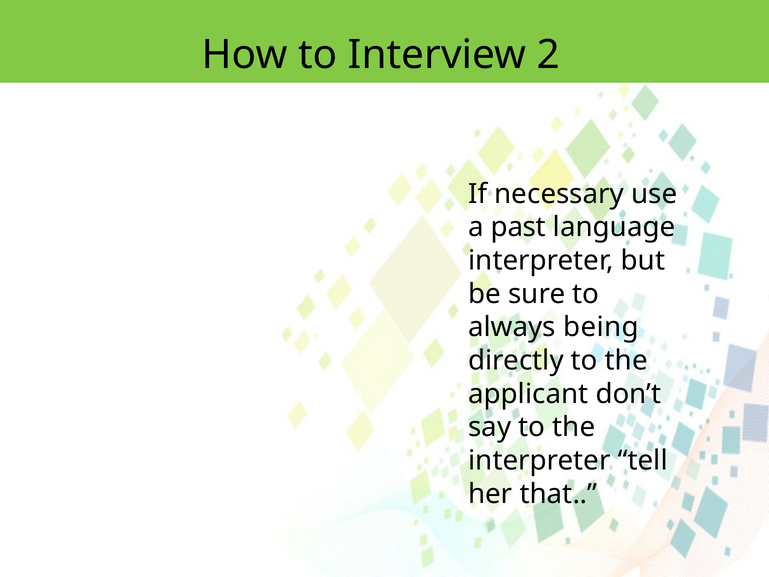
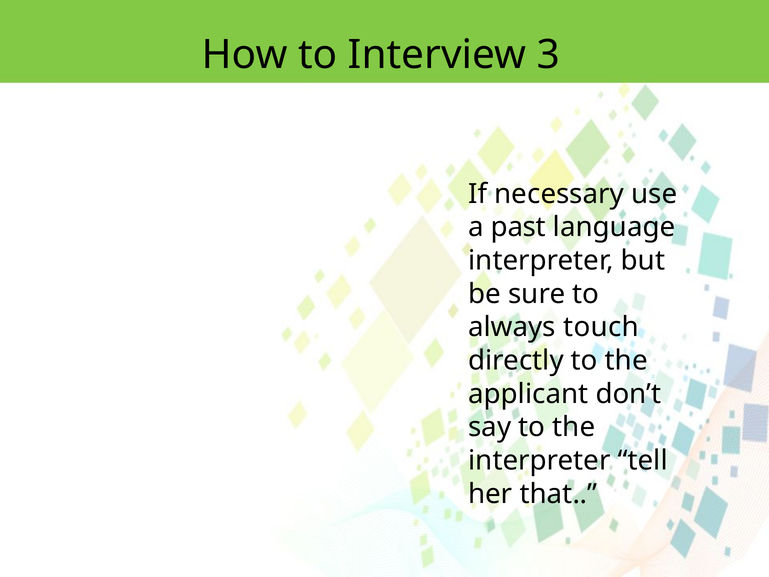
2: 2 -> 3 (548, 55)
being: being -> touch (601, 327)
